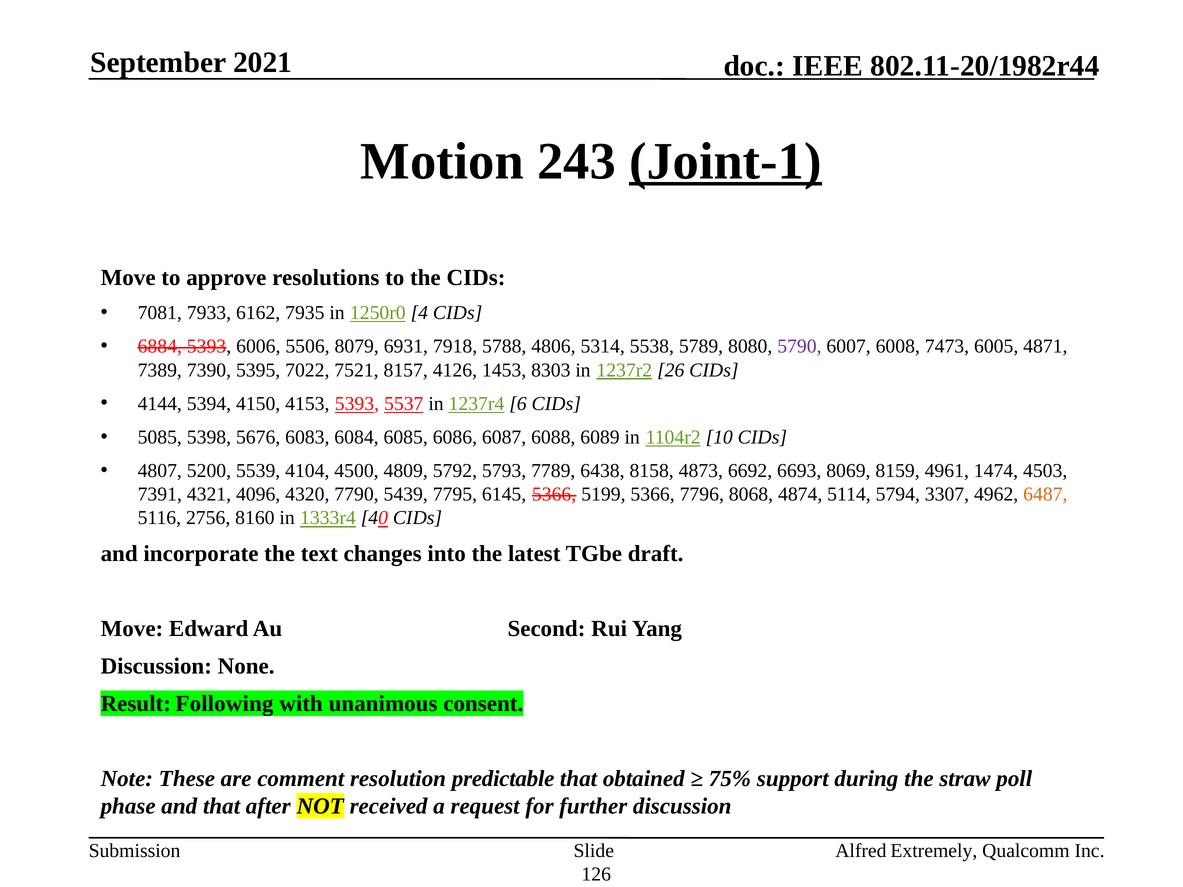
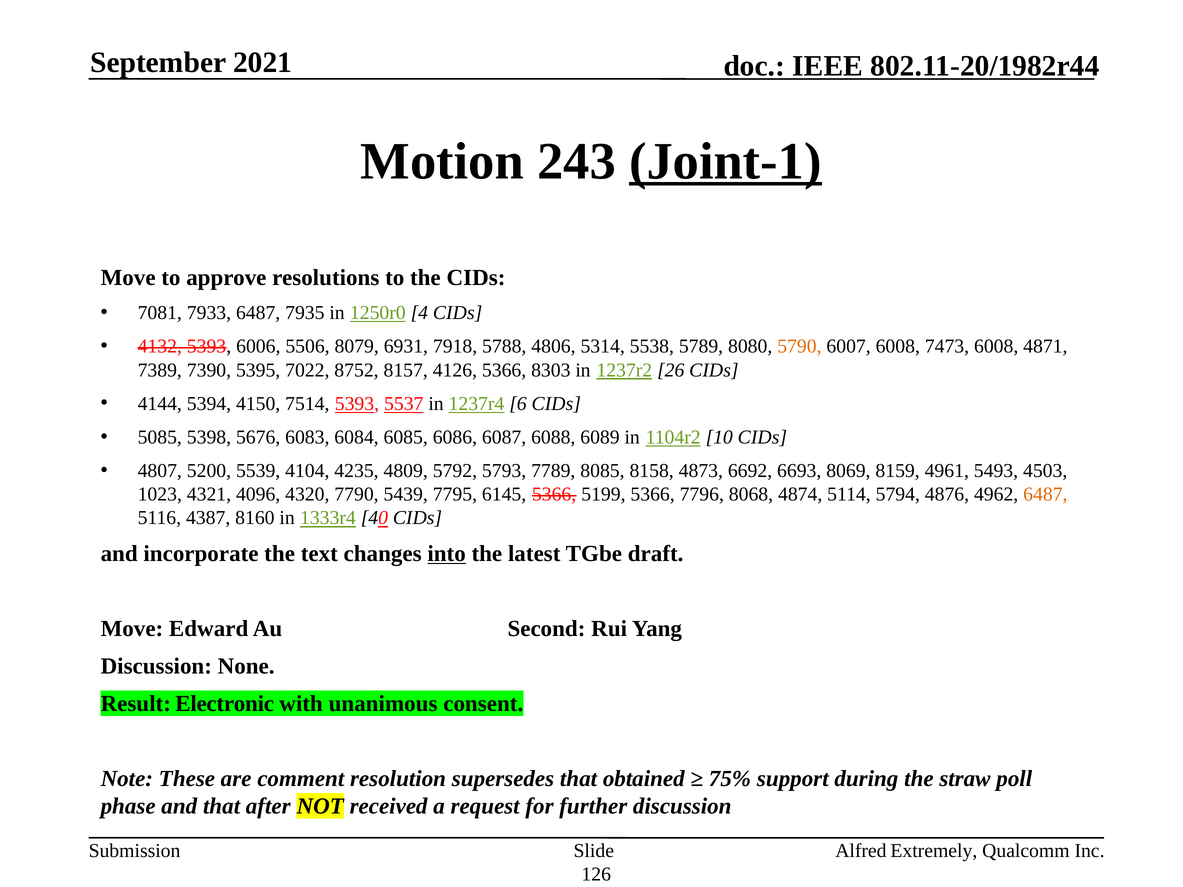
7933 6162: 6162 -> 6487 (258, 313)
6884: 6884 -> 4132 (160, 346)
5790 colour: purple -> orange (799, 346)
7473 6005: 6005 -> 6008 (996, 346)
7521: 7521 -> 8752 (357, 370)
4126 1453: 1453 -> 5366 (504, 370)
4153: 4153 -> 7514 (307, 404)
4500: 4500 -> 4235 (357, 471)
6438: 6438 -> 8085 (602, 471)
1474: 1474 -> 5493 (996, 471)
7391: 7391 -> 1023 (160, 494)
3307: 3307 -> 4876 (947, 494)
2756: 2756 -> 4387 (208, 518)
into underline: none -> present (447, 554)
Following: Following -> Electronic (225, 704)
predictable: predictable -> supersedes (503, 779)
